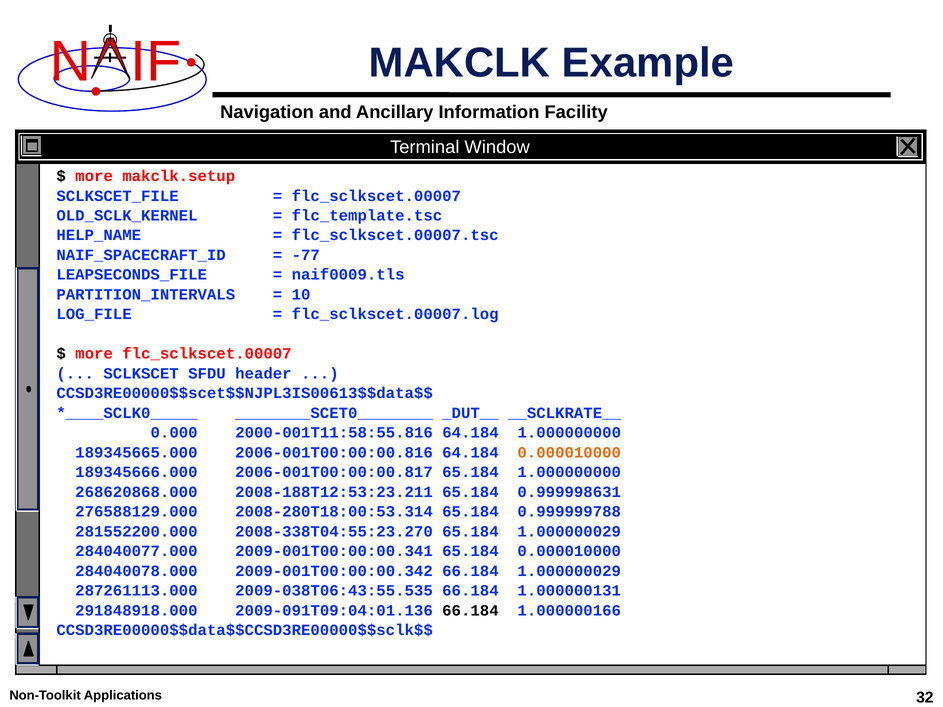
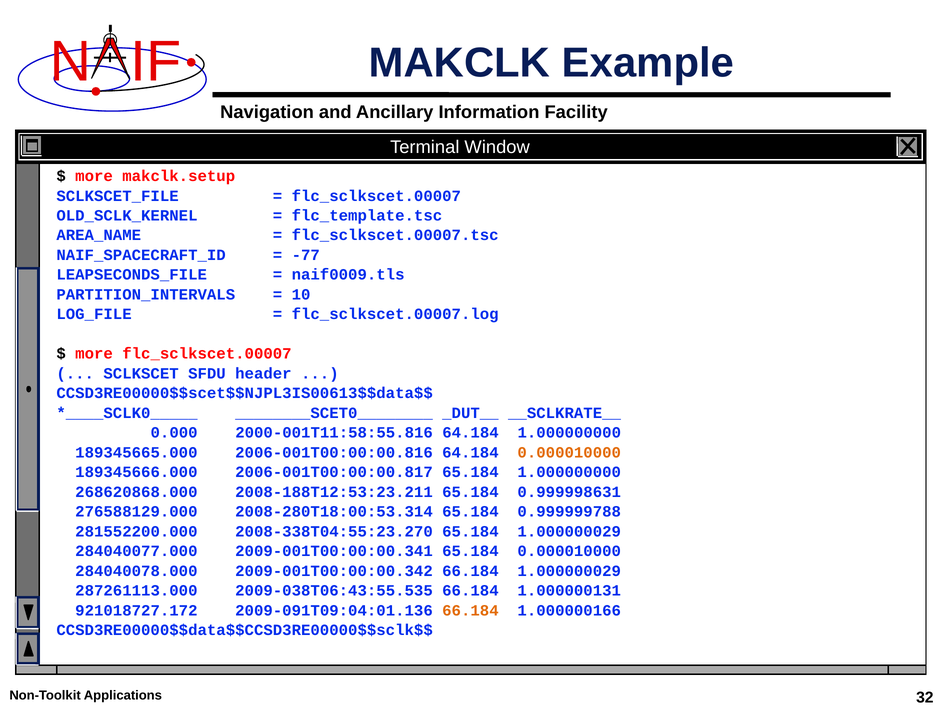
HELP_NAME: HELP_NAME -> AREA_NAME (99, 236)
291848918.000: 291848918.000 -> 921018727.172 (136, 611)
66.184 colour: black -> orange (470, 611)
